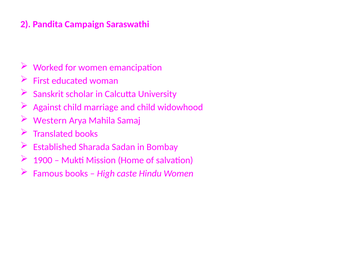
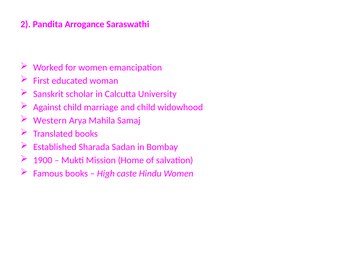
Campaign: Campaign -> Arrogance (85, 24)
